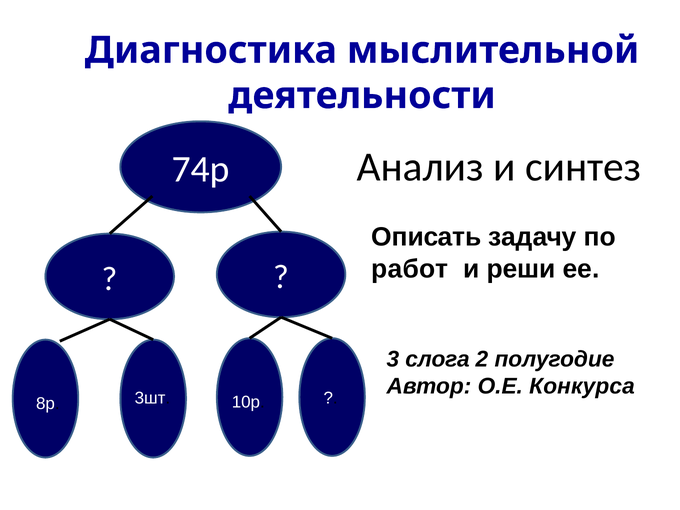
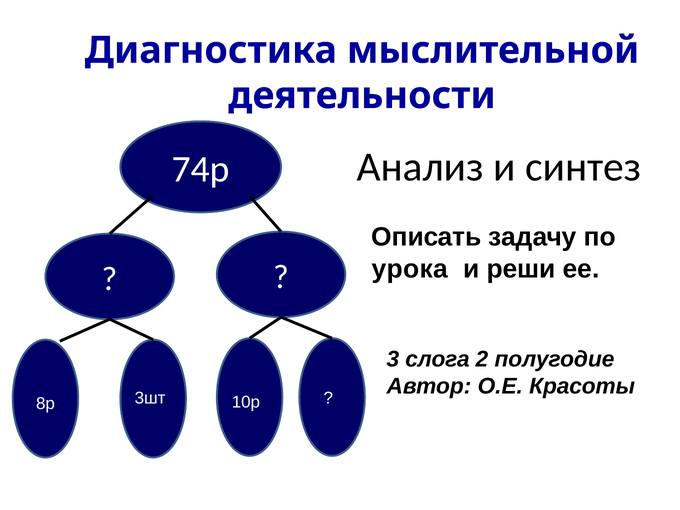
работ: работ -> урока (410, 269)
Конкурса: Конкурса -> Красоты (582, 386)
